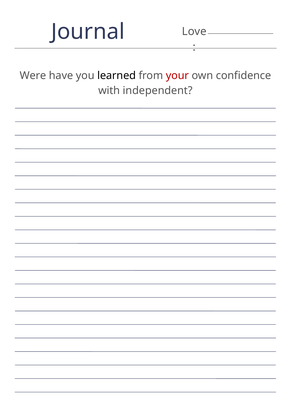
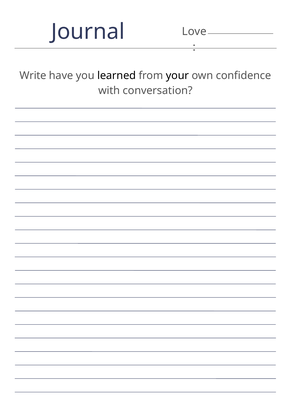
Were: Were -> Write (33, 76)
your colour: red -> black (177, 76)
independent: independent -> conversation (158, 91)
